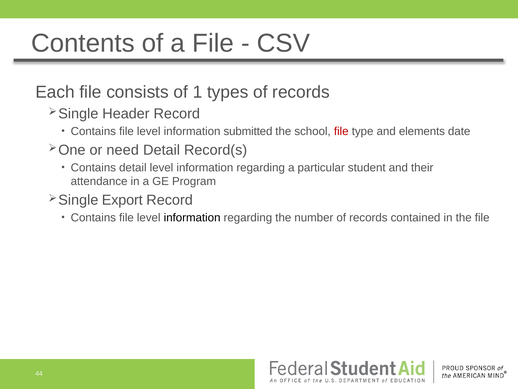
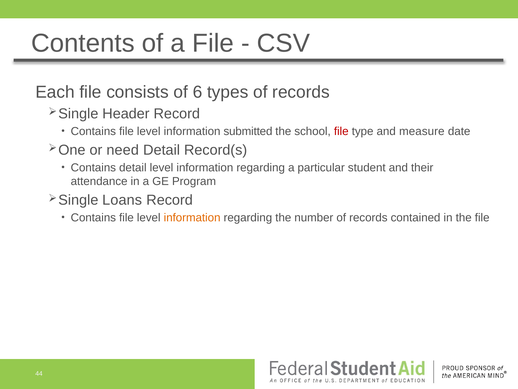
1: 1 -> 6 (198, 92)
elements: elements -> measure (422, 131)
Export: Export -> Loans (122, 200)
information colour: black -> orange (192, 217)
